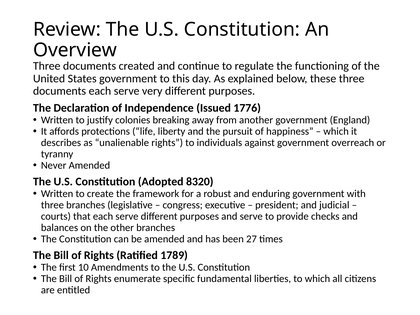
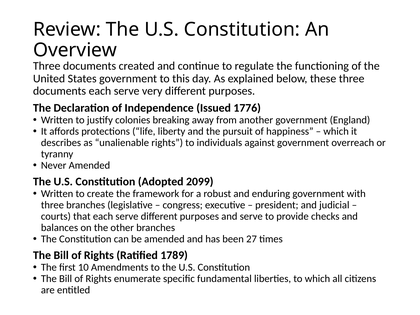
8320: 8320 -> 2099 (200, 182)
